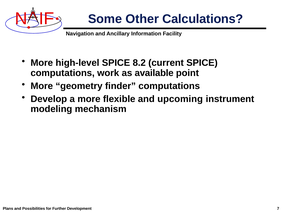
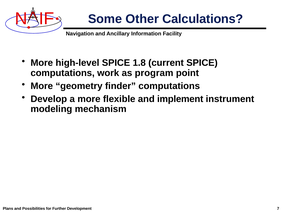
8.2: 8.2 -> 1.8 (139, 63)
available: available -> program (154, 73)
upcoming: upcoming -> implement (180, 99)
